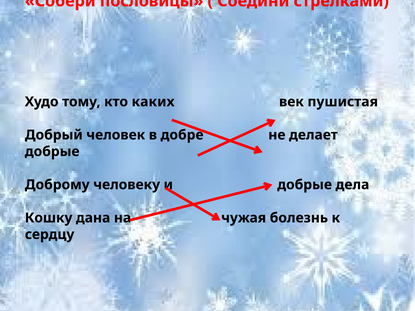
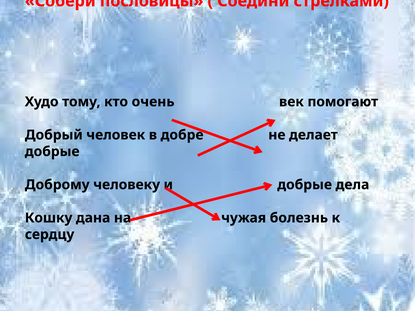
каких: каких -> очень (153, 102)
пушистая: пушистая -> помогают (343, 102)
